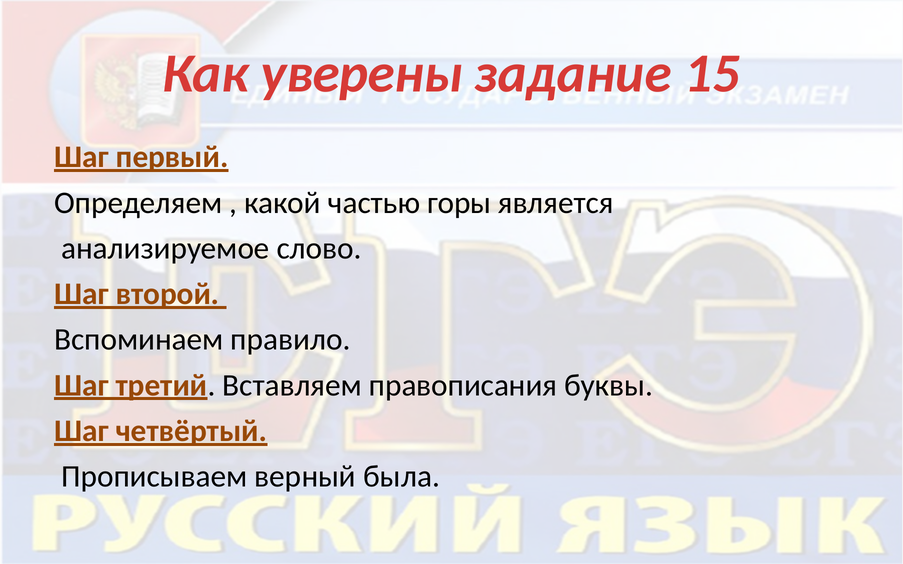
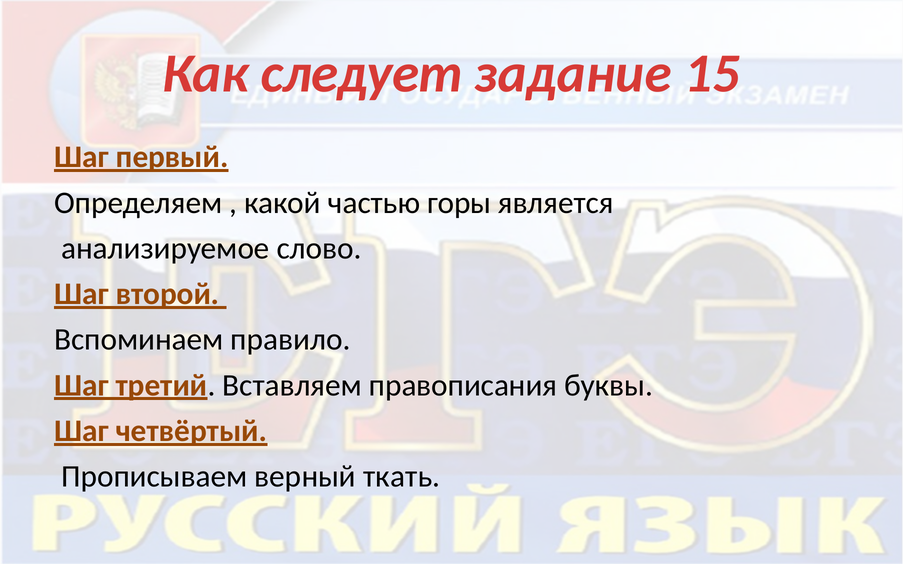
уверены: уверены -> следует (362, 73)
была: была -> ткать (402, 477)
